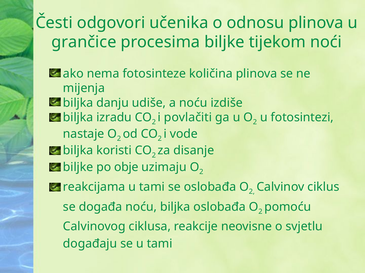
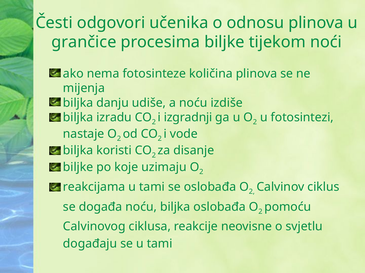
povlačiti: povlačiti -> izgradnji (188, 118)
obje: obje -> koje (126, 167)
